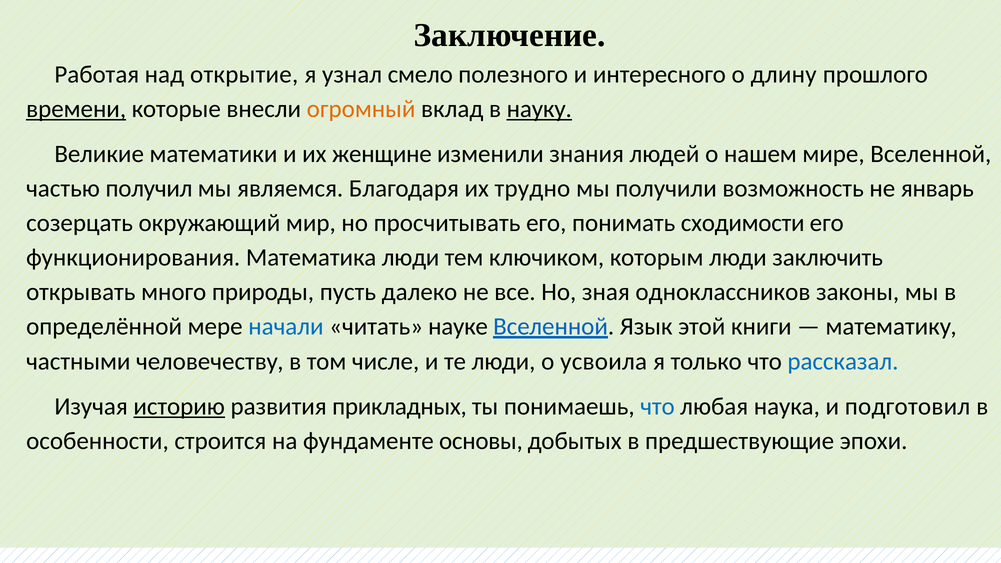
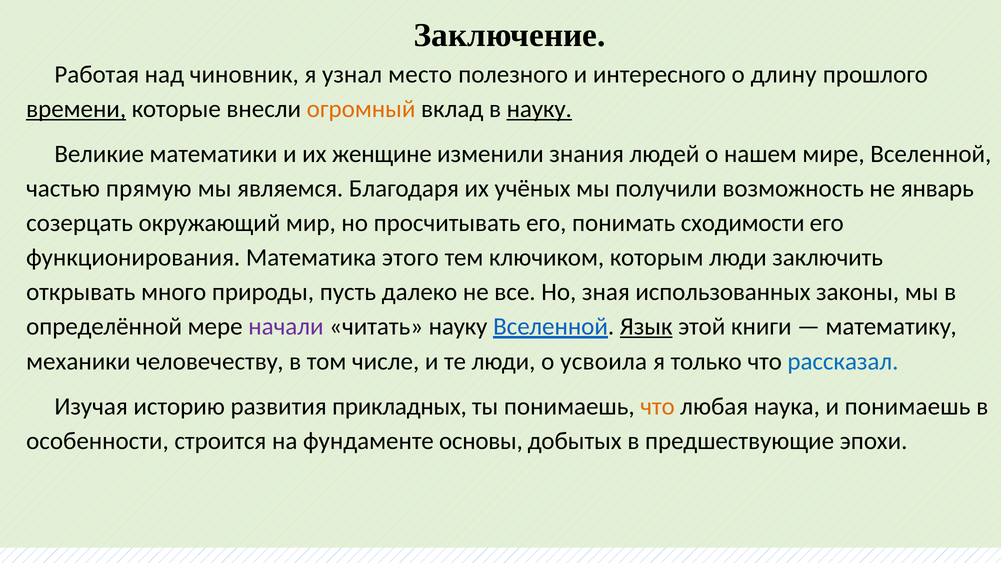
открытие: открытие -> чиновник (244, 74)
смело: смело -> место (420, 74)
получил: получил -> прямую (149, 188)
трудно: трудно -> учёных (533, 188)
Математика люди: люди -> этого (410, 257)
одноклассников: одноклассников -> использованных (723, 292)
начали colour: blue -> purple (286, 326)
читать науке: науке -> науку (458, 326)
Язык underline: none -> present (646, 326)
частными: частными -> механики (78, 361)
историю underline: present -> none (179, 406)
что colour: blue -> orange (657, 406)
и подготовил: подготовил -> понимаешь (908, 406)
